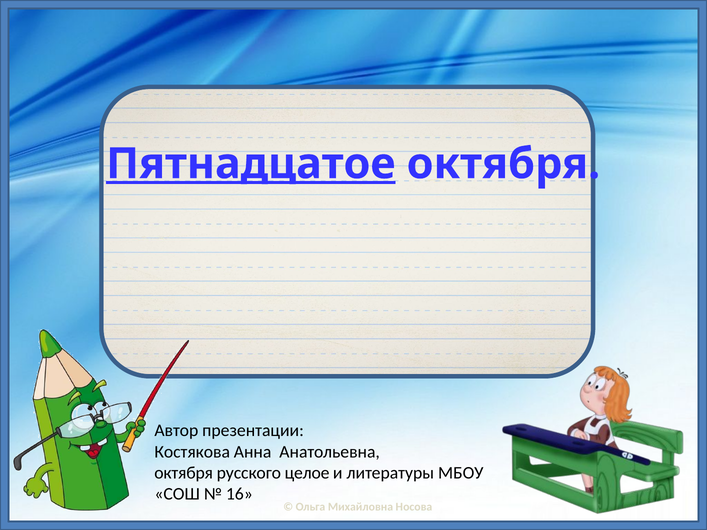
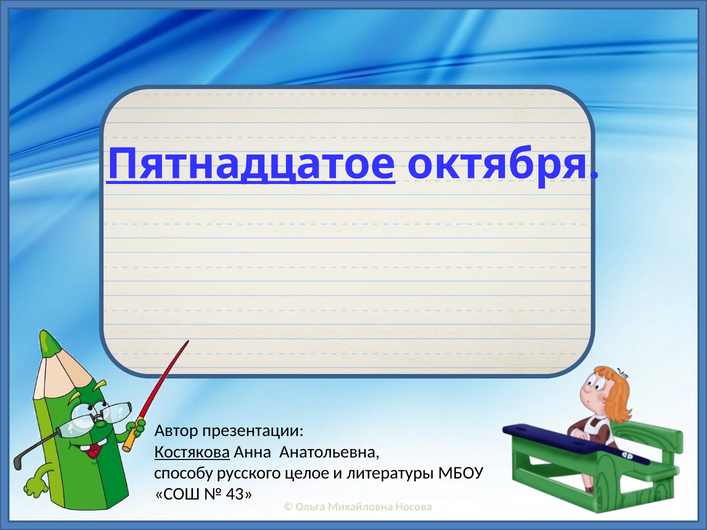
Костякова underline: none -> present (192, 452)
октября: октября -> способу (184, 473)
16: 16 -> 43 (239, 494)
